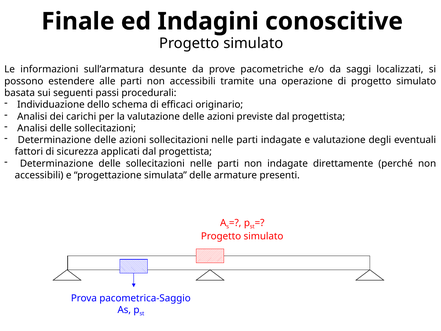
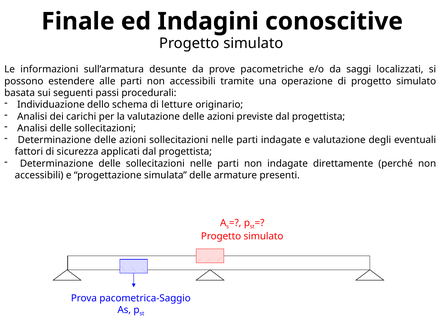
efficaci: efficaci -> letture (177, 105)
